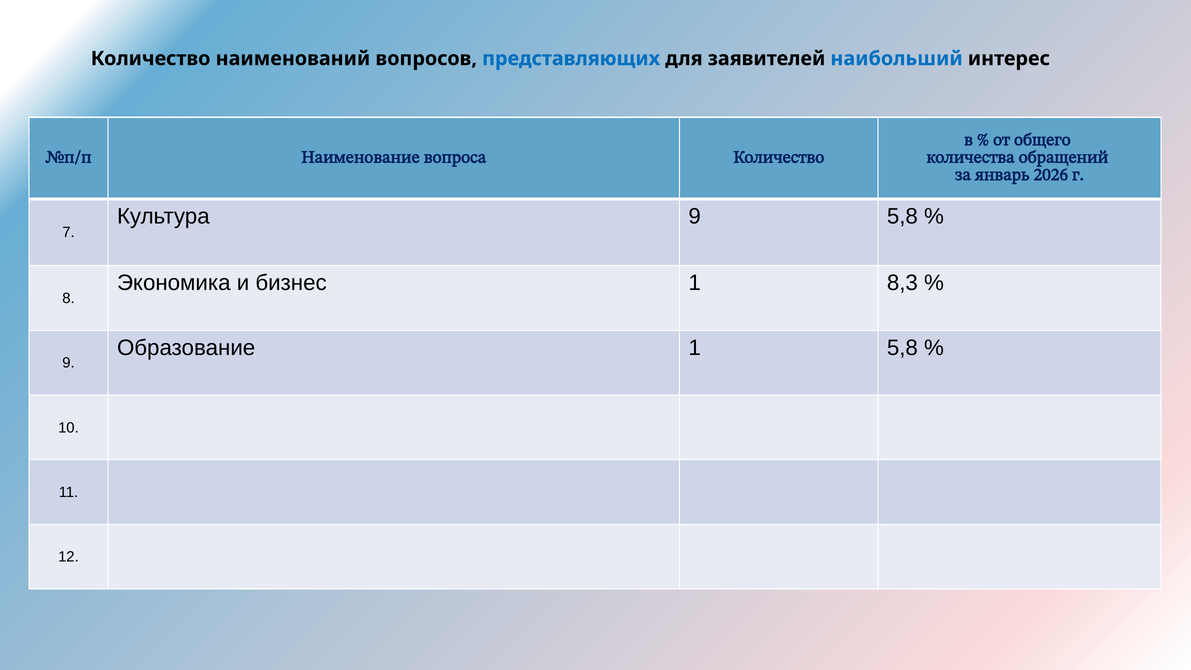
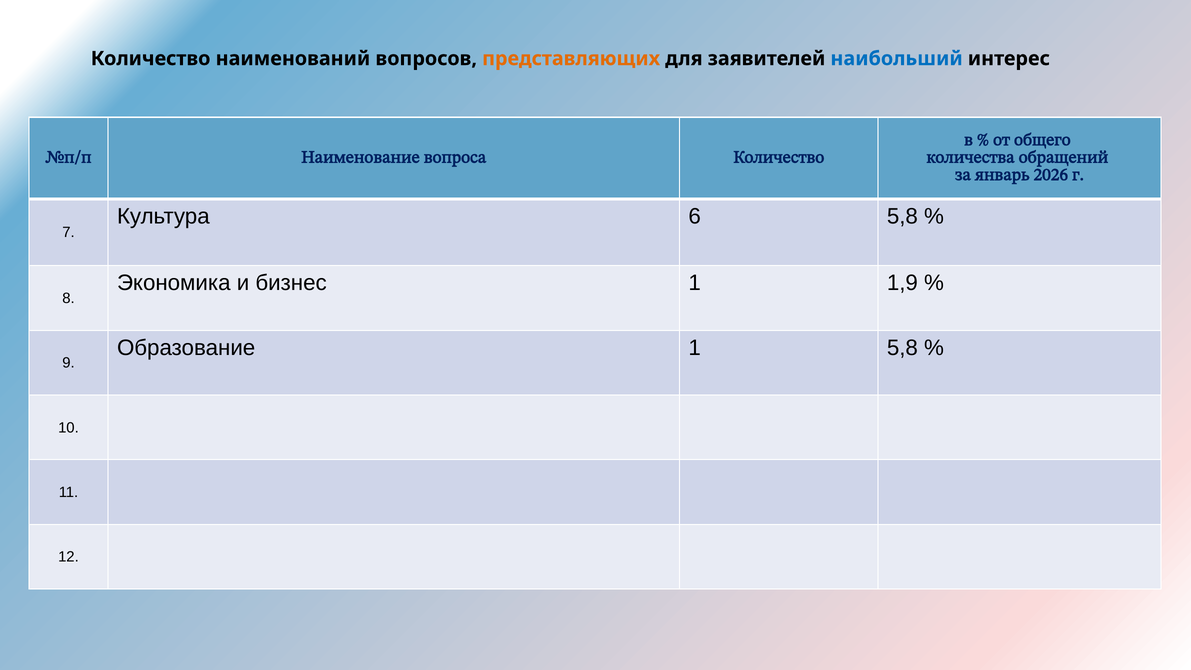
представляющих colour: blue -> orange (571, 59)
Культура 9: 9 -> 6 (695, 216)
8,3: 8,3 -> 1,9 (902, 283)
